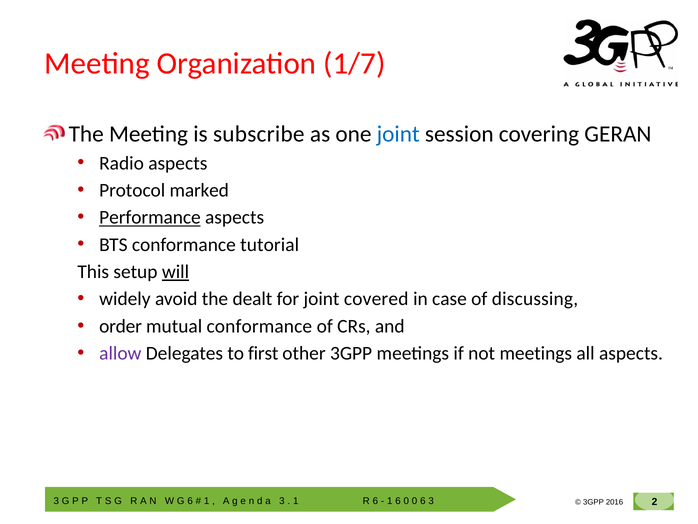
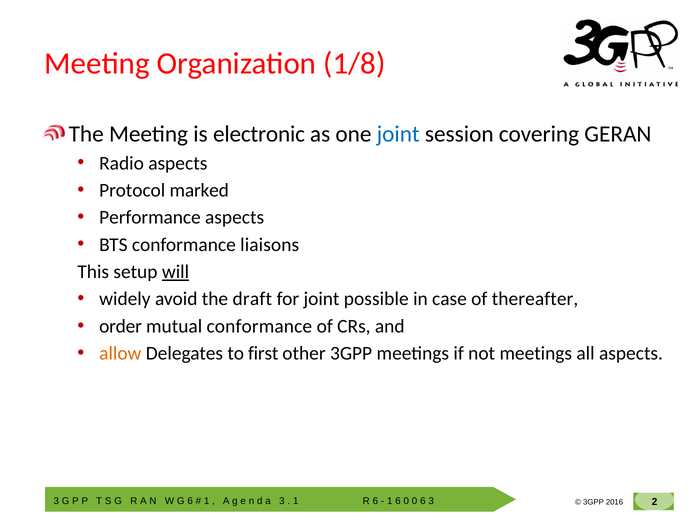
1/7: 1/7 -> 1/8 (354, 63)
subscribe: subscribe -> electronic (259, 134)
Performance underline: present -> none (150, 217)
tutorial: tutorial -> liaisons (270, 244)
dealt: dealt -> draft (252, 299)
covered: covered -> possible (376, 299)
discussing: discussing -> thereafter (535, 299)
allow colour: purple -> orange (120, 353)
